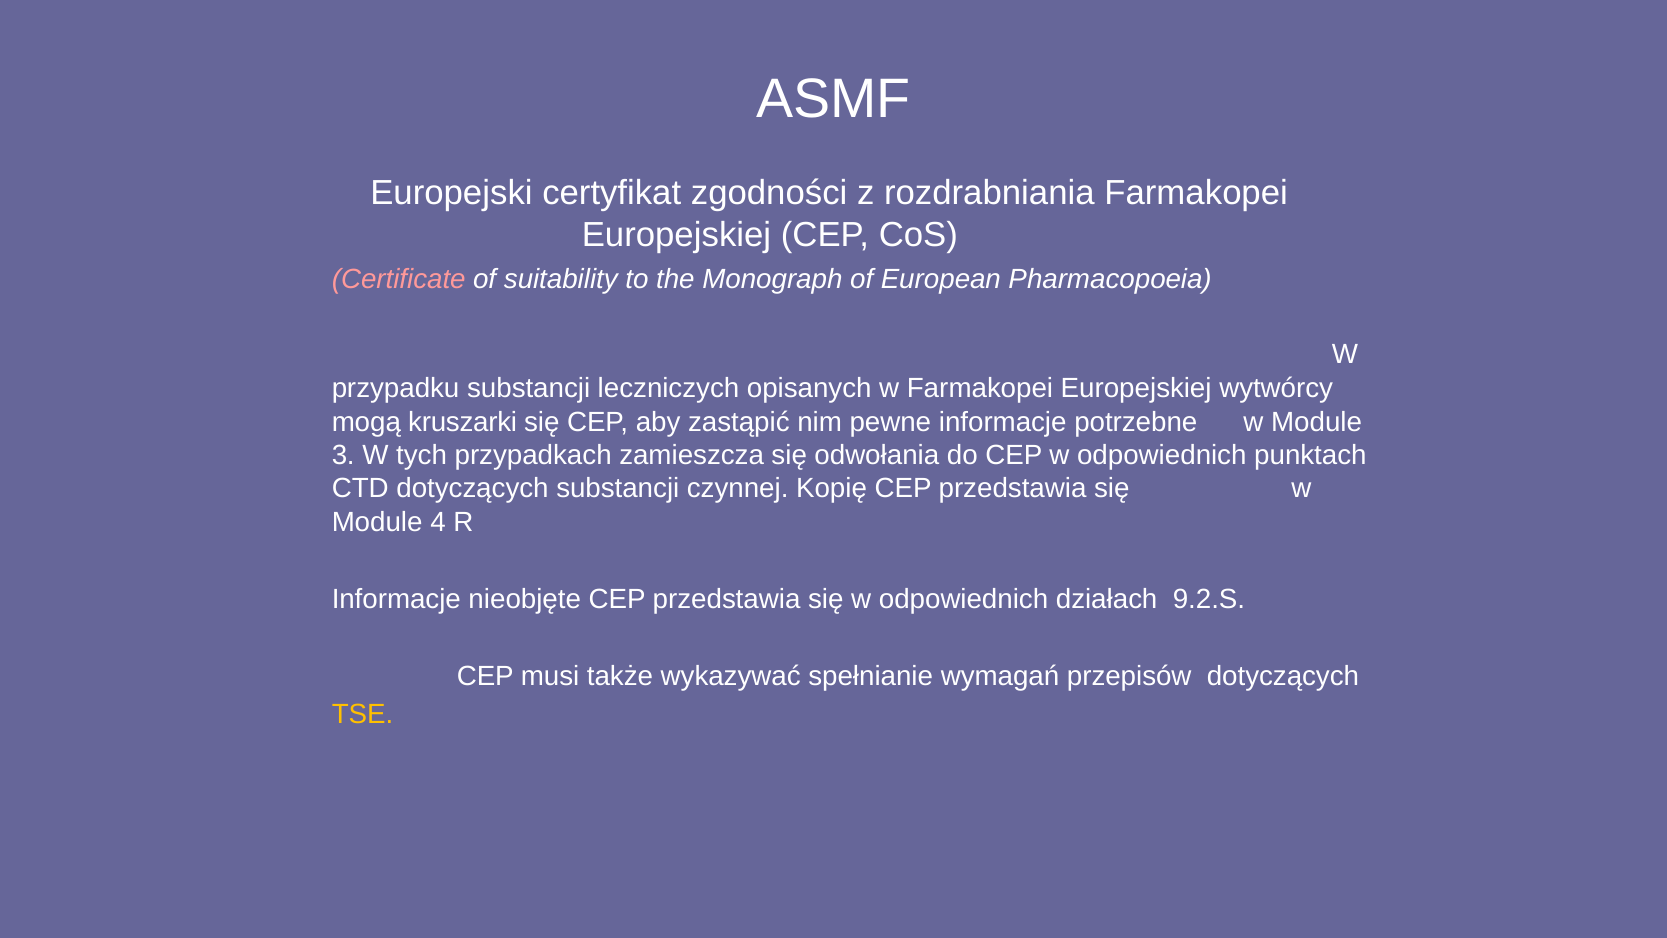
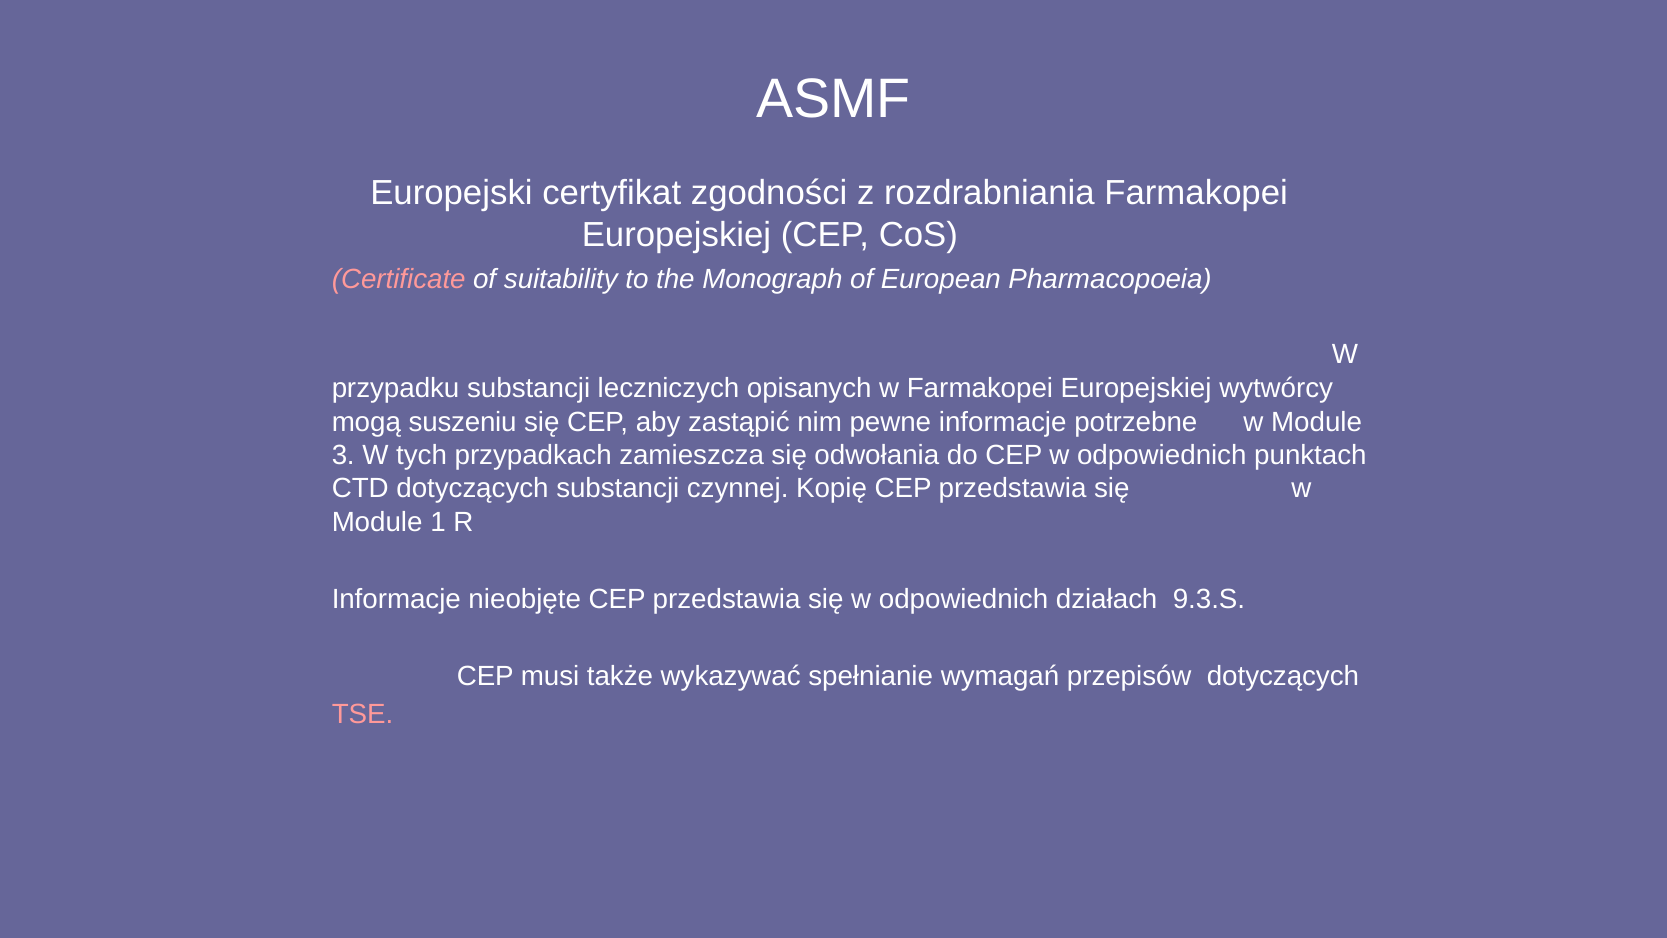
kruszarki: kruszarki -> suszeniu (463, 422)
4: 4 -> 1 (438, 522)
9.2.S: 9.2.S -> 9.3.S (1209, 599)
TSE colour: yellow -> pink (363, 714)
